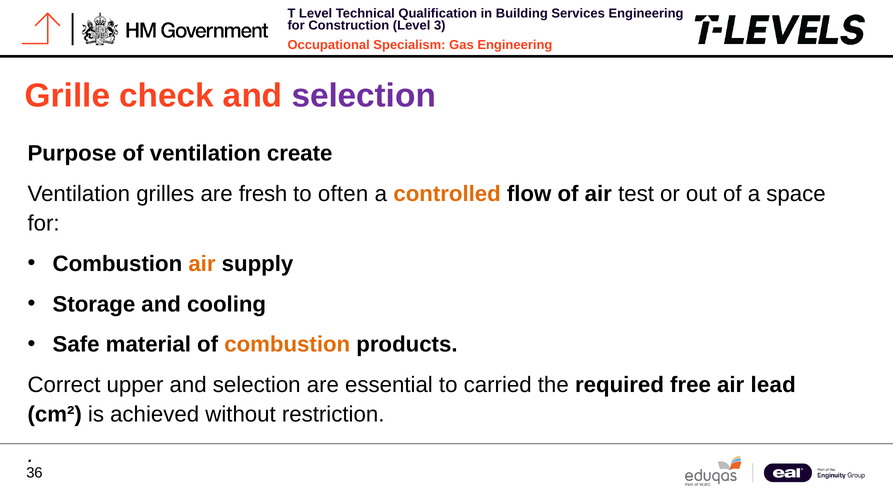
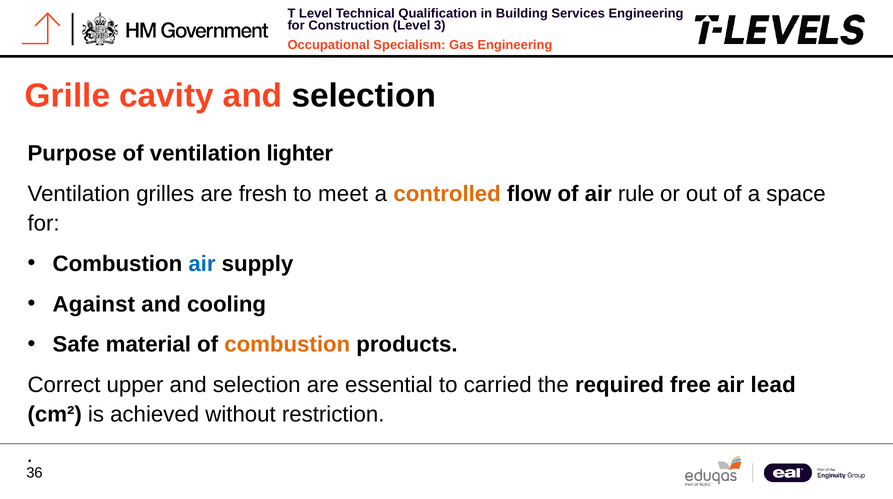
check: check -> cavity (167, 96)
selection colour: purple -> black (364, 96)
create: create -> lighter (300, 154)
often: often -> meet (343, 194)
test: test -> rule (636, 194)
air colour: orange -> blue (202, 264)
Storage: Storage -> Against (94, 304)
